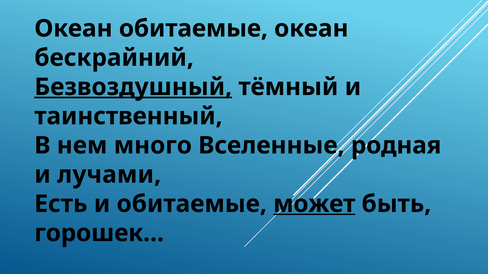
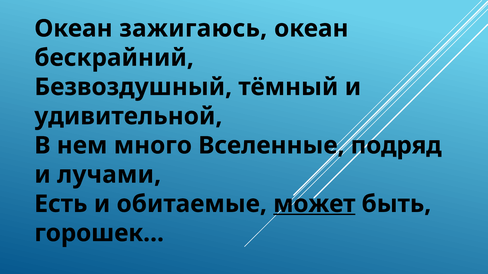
Океан обитаемые: обитаемые -> зажигаюсь (193, 29)
Безвоздушный underline: present -> none (133, 87)
таинственный: таинственный -> удивительной (128, 116)
родная: родная -> подряд (396, 146)
